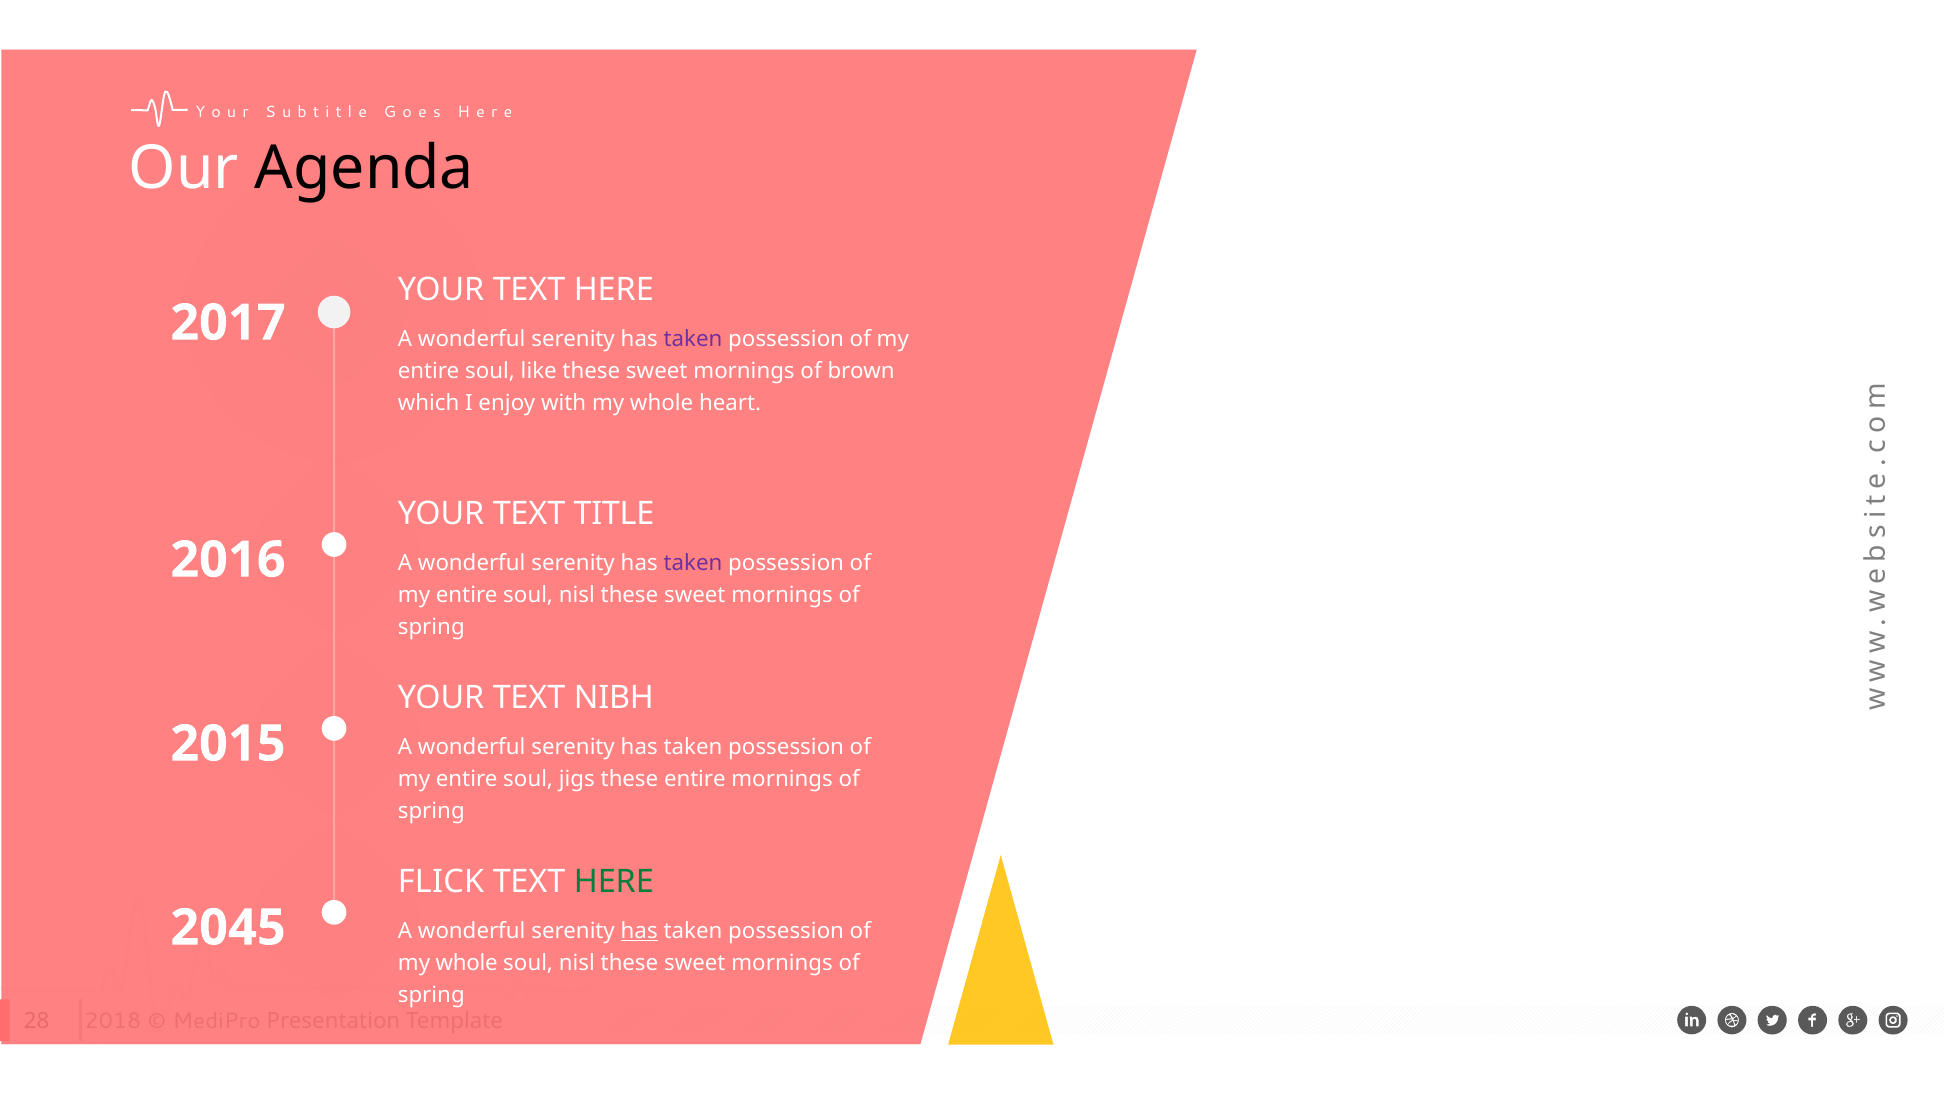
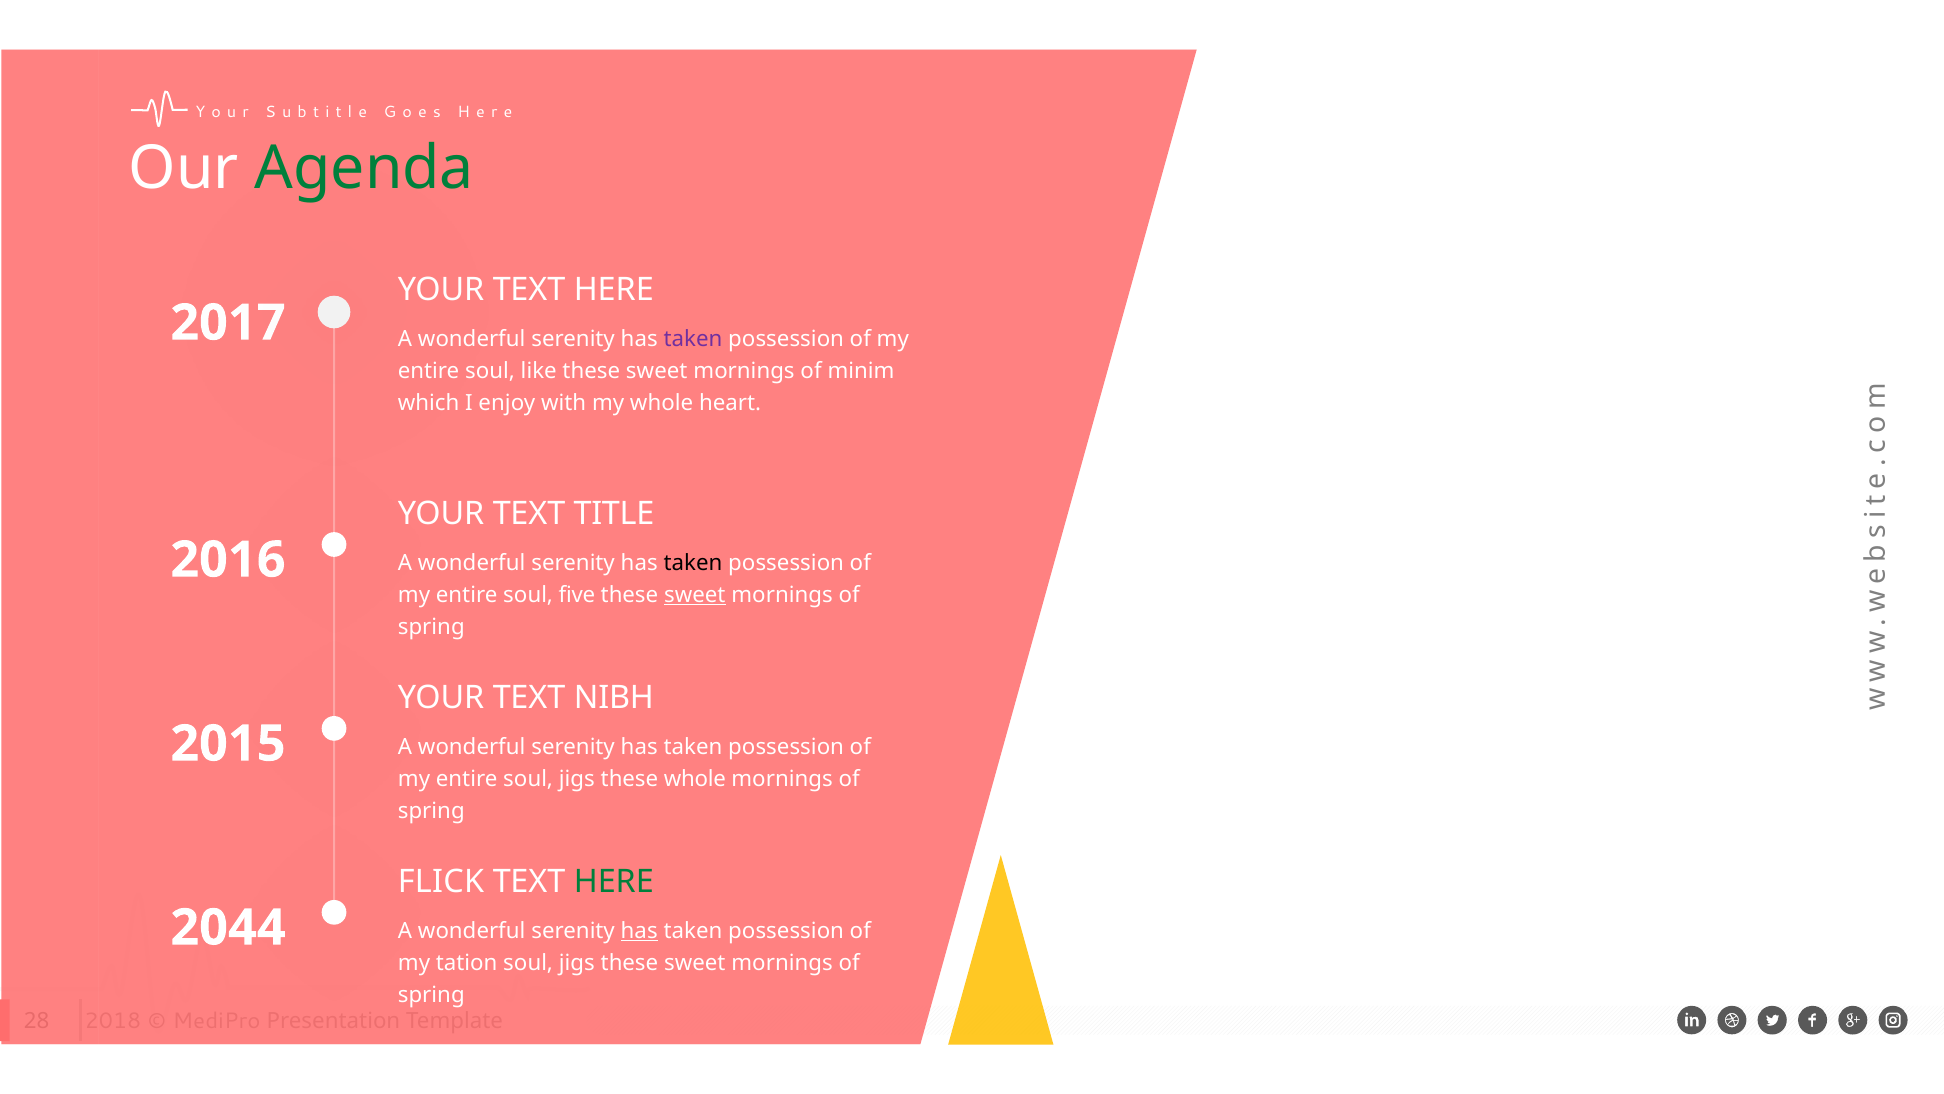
Agenda colour: black -> green (364, 168)
brown: brown -> minim (861, 371)
taken colour: purple -> black (693, 563)
nisl: nisl -> five (577, 595)
sweet underline: none -> present (695, 595)
these entire: entire -> whole (695, 779)
2045: 2045 -> 2044 (228, 927)
whole: whole -> tation (467, 962)
nisl: nisl -> jigs (577, 962)
